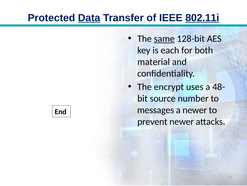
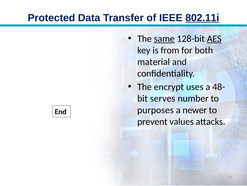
Data underline: present -> none (89, 18)
AES underline: none -> present (214, 39)
each: each -> from (170, 50)
source: source -> serves (163, 98)
messages: messages -> purposes (155, 110)
prevent newer: newer -> values (182, 121)
